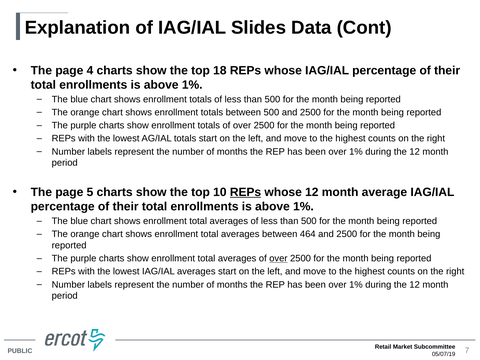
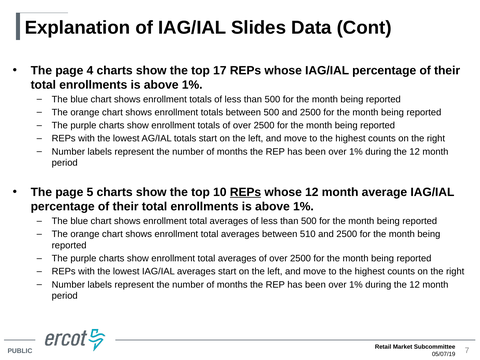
18: 18 -> 17 (220, 70)
464: 464 -> 510 (308, 234)
over underline: present -> none (278, 258)
